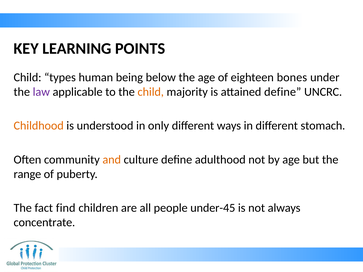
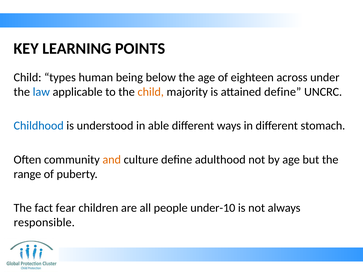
bones: bones -> across (292, 77)
law colour: purple -> blue (41, 92)
Childhood colour: orange -> blue (39, 126)
only: only -> able (159, 126)
find: find -> fear (66, 208)
under-45: under-45 -> under-10 (213, 208)
concentrate: concentrate -> responsible (44, 223)
